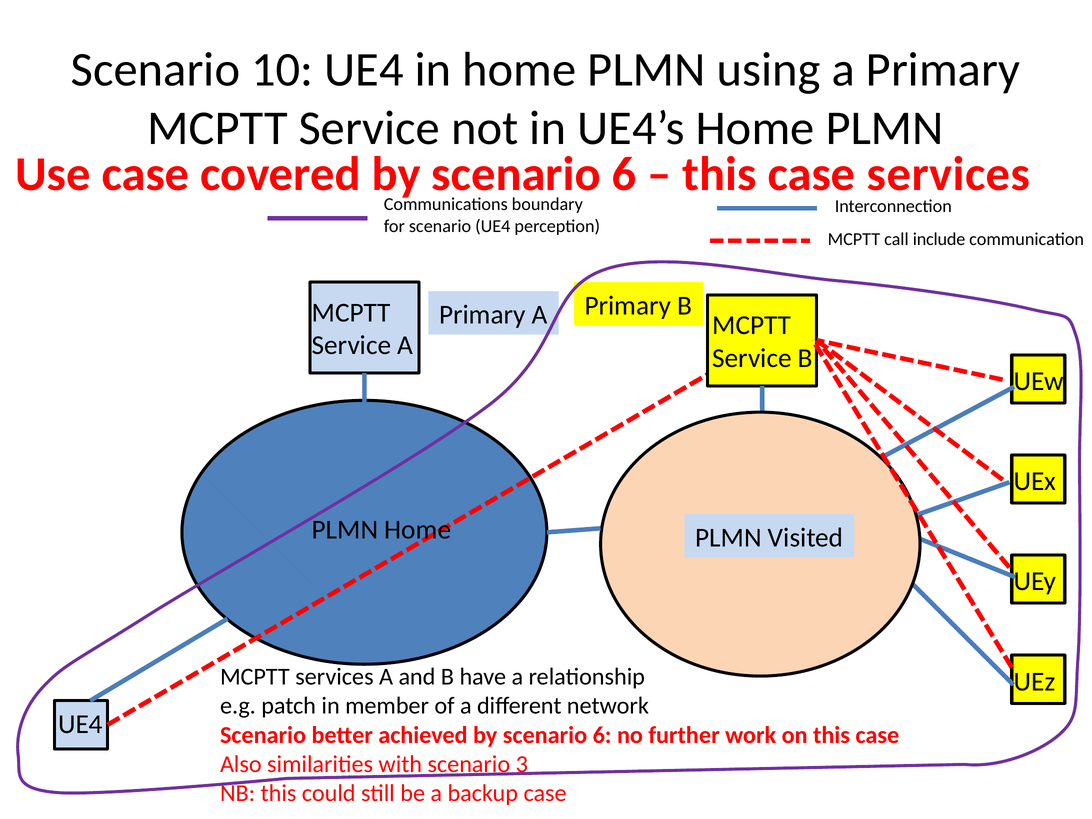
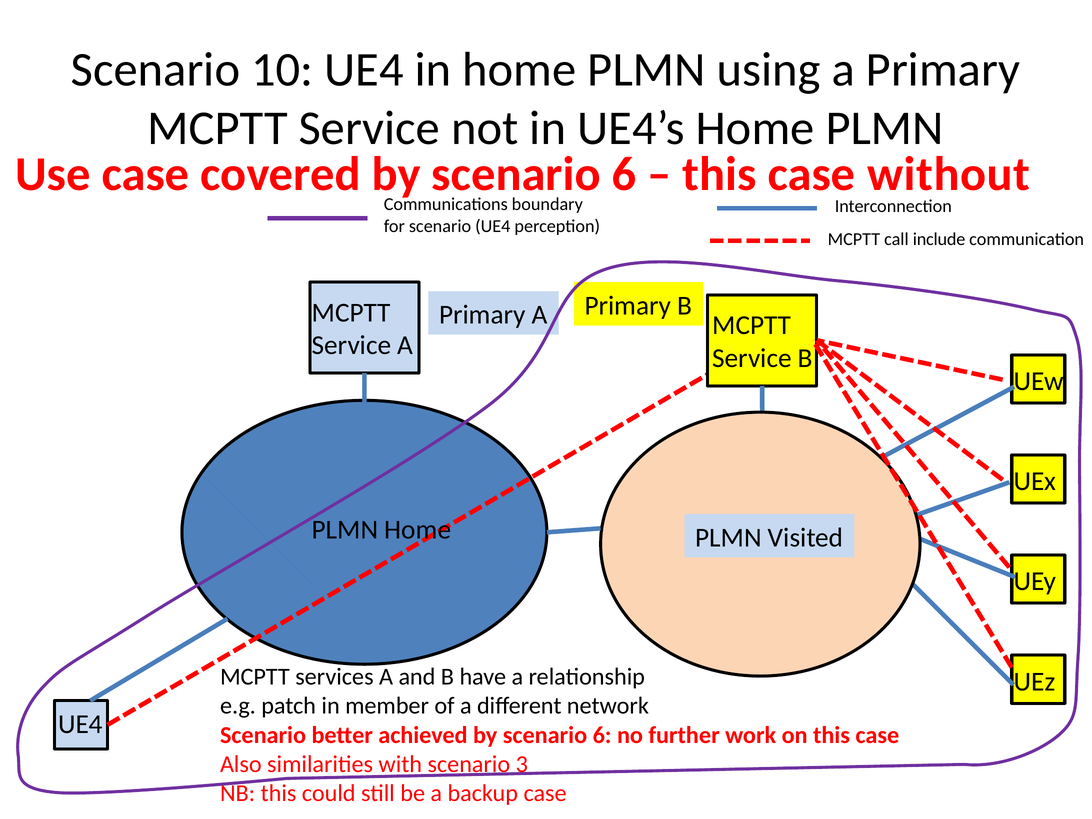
case services: services -> without (949, 174)
